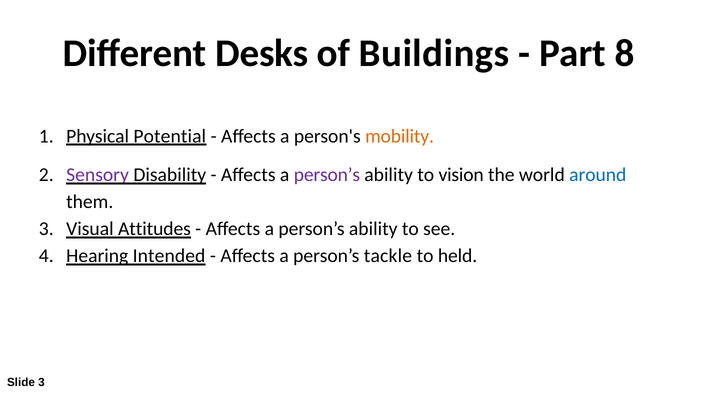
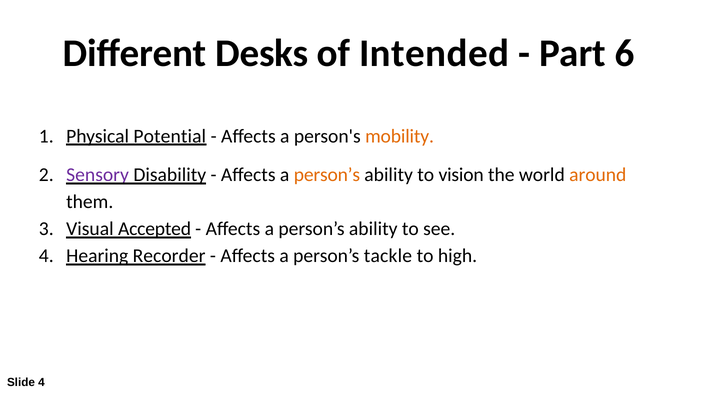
Buildings: Buildings -> Intended (434, 53)
8: 8 -> 6 (625, 53)
person’s colour: purple -> orange (327, 175)
around colour: blue -> orange (598, 175)
Attitudes: Attitudes -> Accepted (155, 229)
Intended: Intended -> Recorder (169, 256)
held: held -> high (458, 256)
Slide 3: 3 -> 4 (41, 382)
